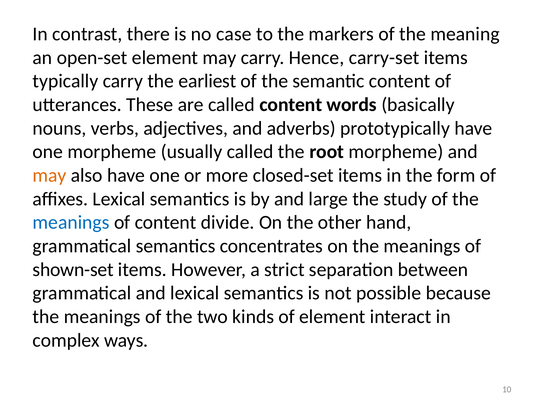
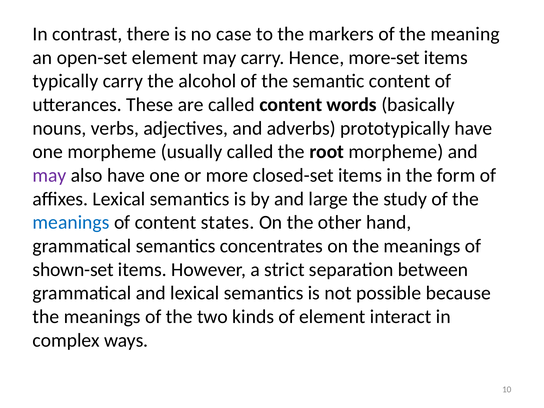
carry-set: carry-set -> more-set (384, 58)
earliest: earliest -> alcohol (207, 81)
may colour: orange -> purple (50, 175)
divide: divide -> states (228, 222)
